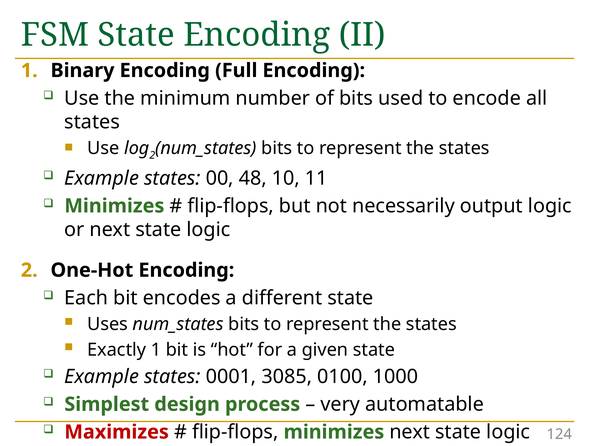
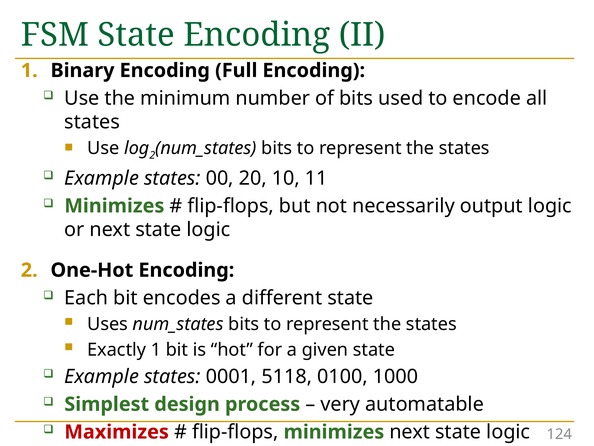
48: 48 -> 20 (253, 178)
3085: 3085 -> 5118 (287, 376)
